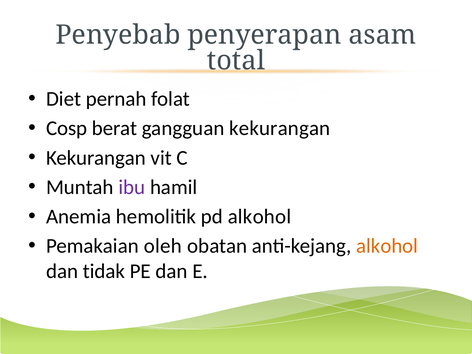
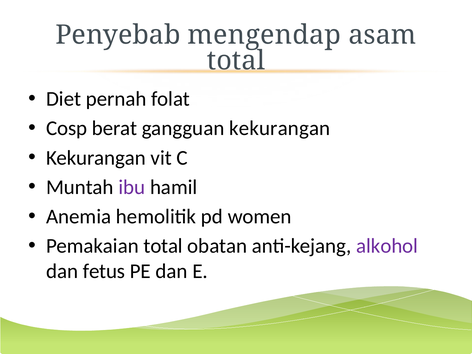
penyerapan: penyerapan -> mengendap (264, 35)
pd alkohol: alkohol -> women (260, 217)
Pemakaian oleh: oleh -> total (163, 246)
alkohol colour: orange -> purple (387, 246)
tidak: tidak -> fetus (104, 271)
